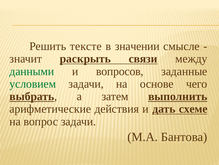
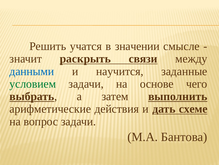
тексте: тексте -> учатся (86, 46)
данными colour: green -> blue (32, 71)
вопросов: вопросов -> научится (120, 71)
